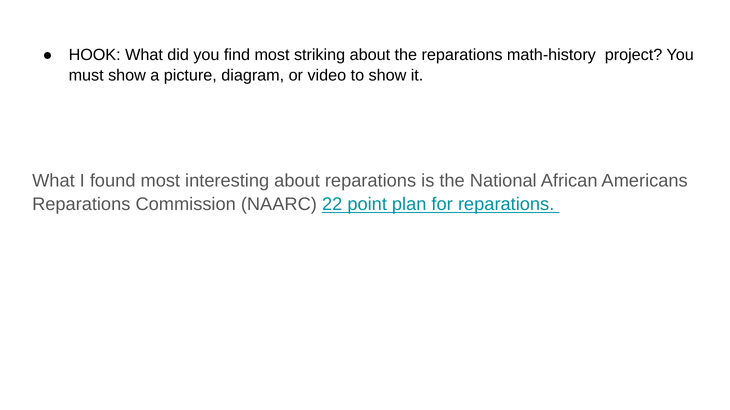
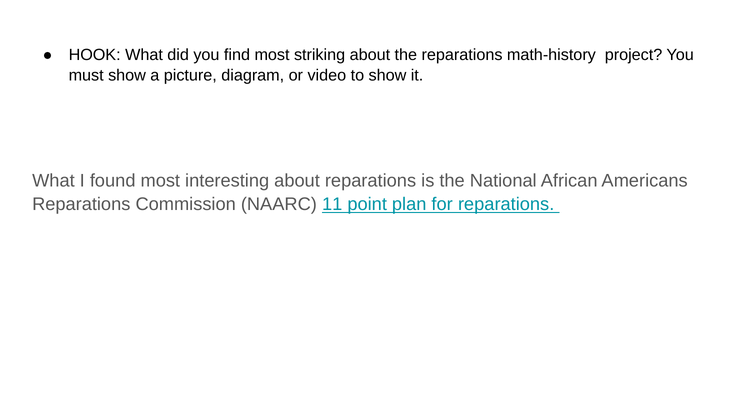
22: 22 -> 11 (332, 205)
